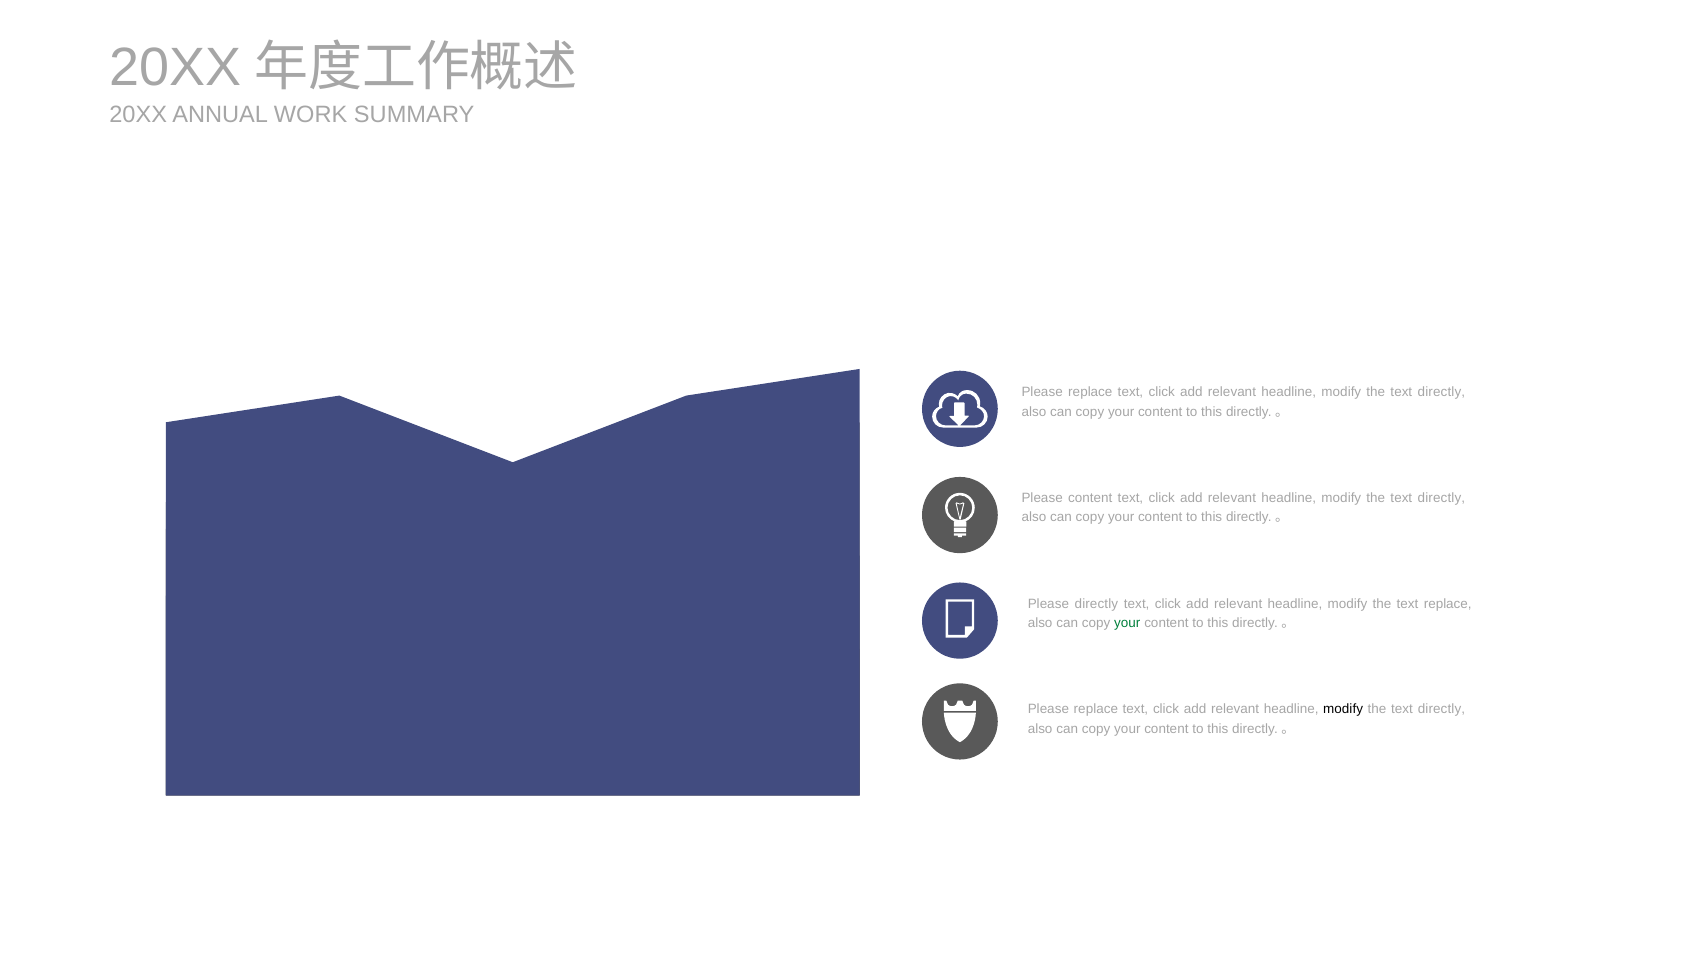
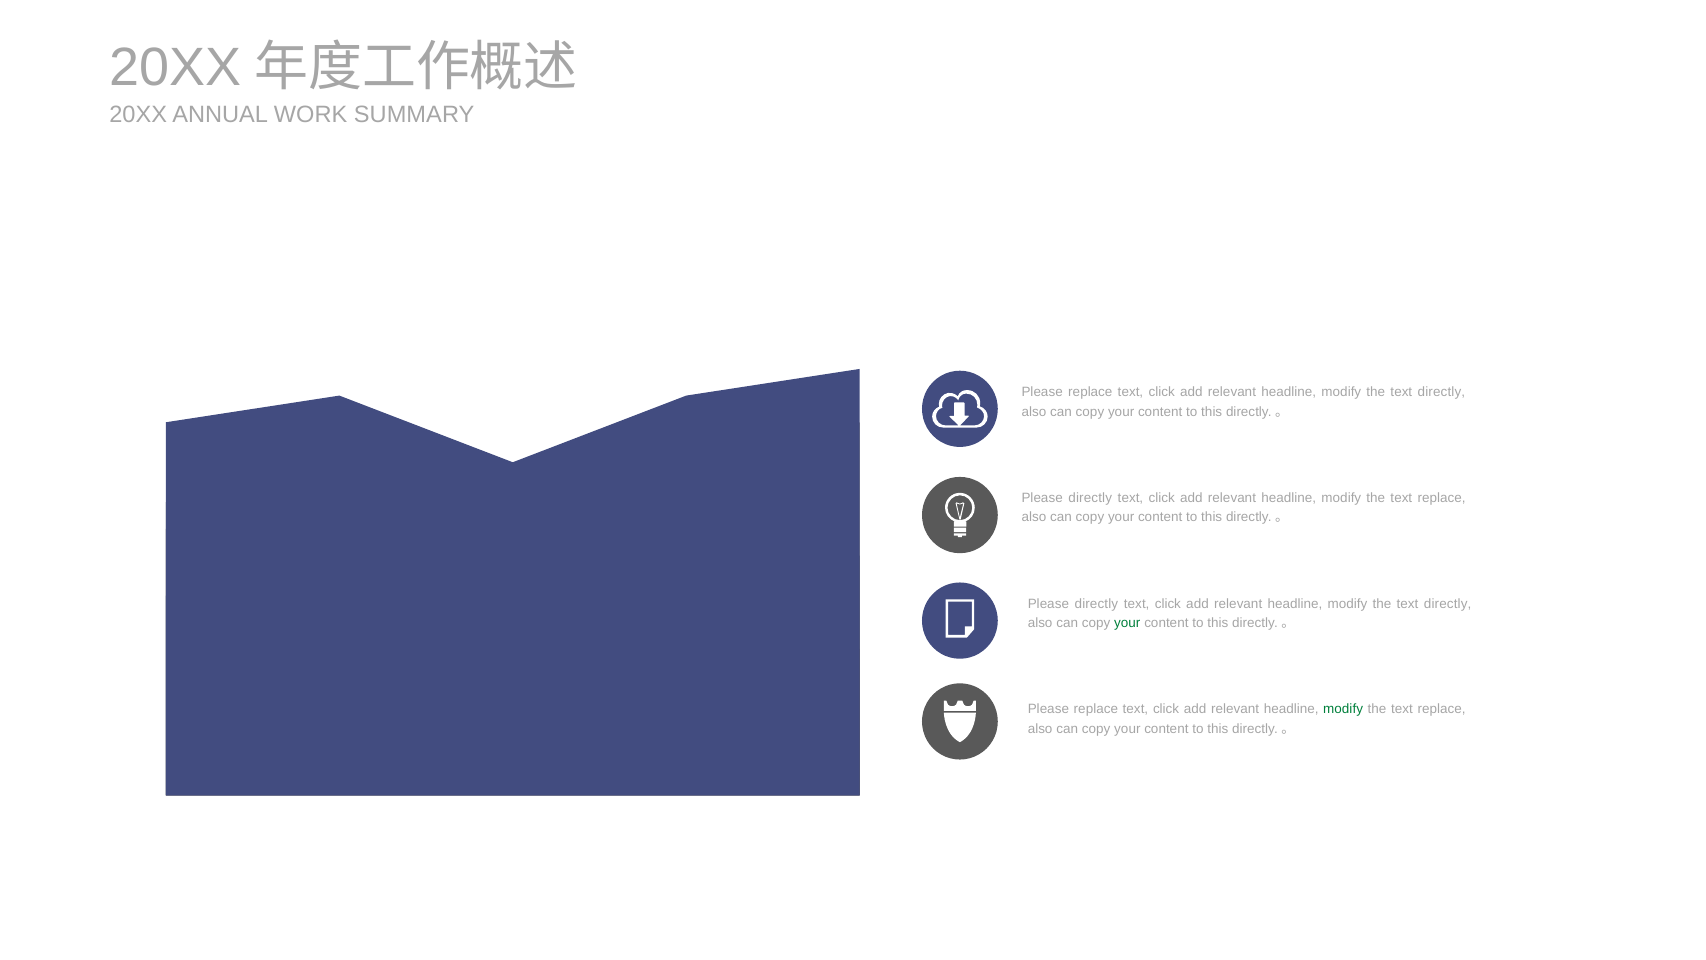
content: content -> directly (1090, 498)
directly: directly -> replace (1442, 498)
replace: replace -> directly (1448, 604)
modify colour: black -> green (1343, 709)
directly: directly -> replace (1442, 709)
